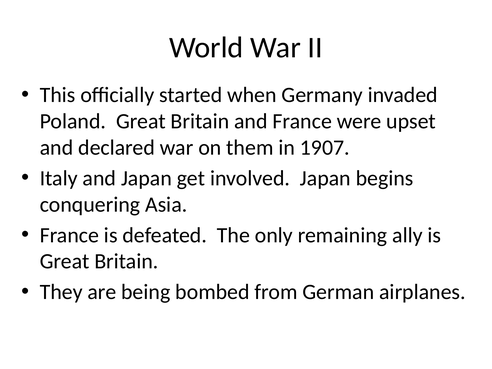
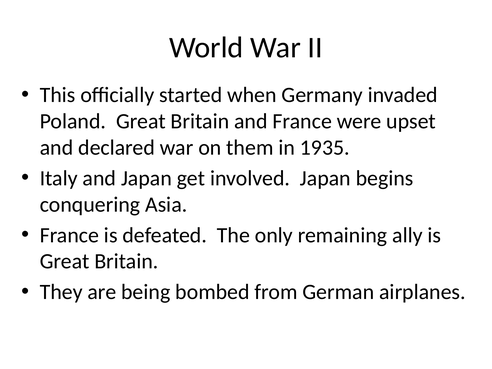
1907: 1907 -> 1935 (325, 148)
